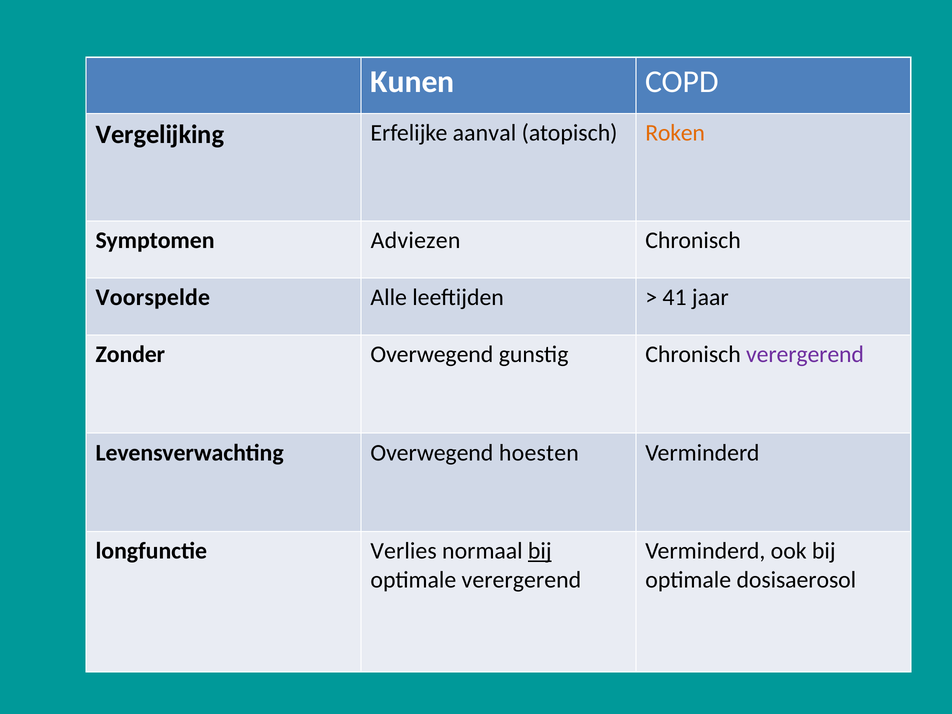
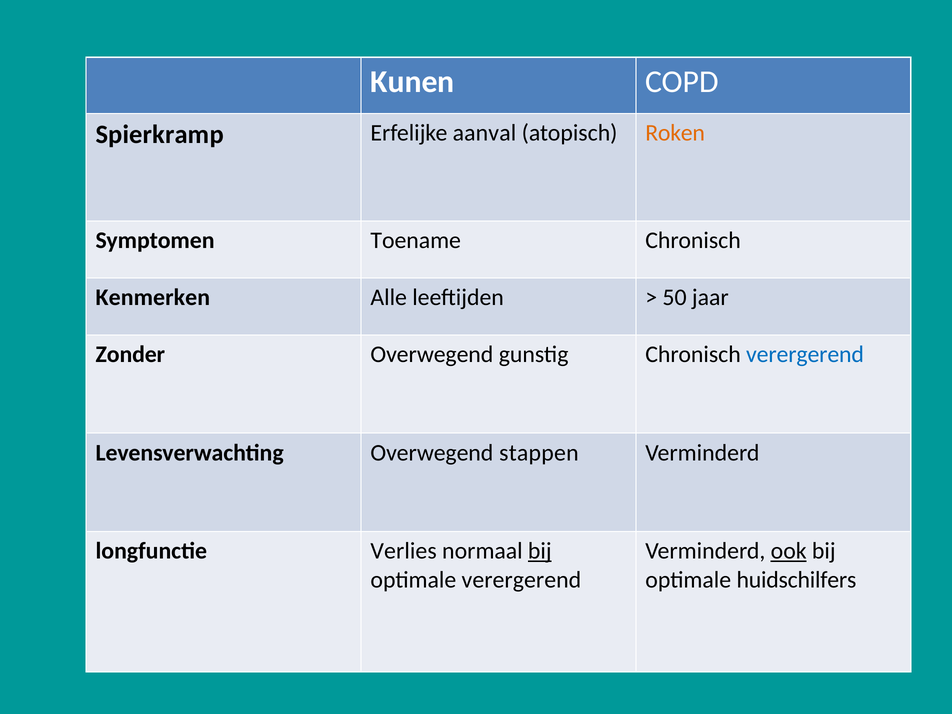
Vergelijking: Vergelijking -> Spierkramp (160, 135)
Adviezen: Adviezen -> Toename (416, 241)
Voorspelde: Voorspelde -> Kenmerken (153, 297)
41: 41 -> 50 (675, 297)
verergerend colour: purple -> blue (805, 354)
hoesten: hoesten -> stappen (539, 453)
ook underline: none -> present (789, 551)
dosisaerosol: dosisaerosol -> huidschilfers (796, 580)
